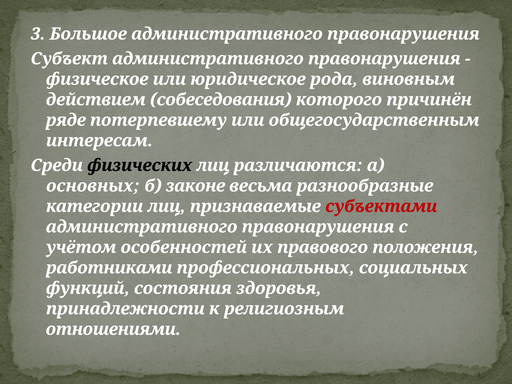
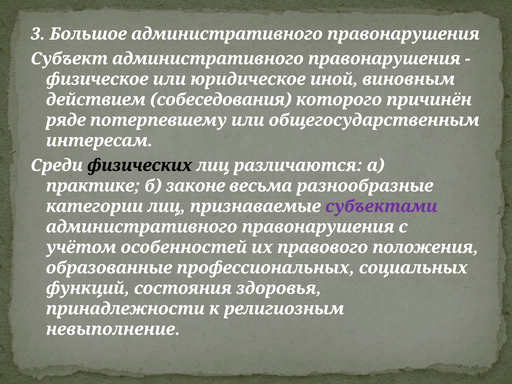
рода: рода -> иной (334, 79)
основных: основных -> практике (93, 186)
субъектами colour: red -> purple (381, 206)
работниками: работниками -> образованные (109, 268)
отношениями: отношениями -> невыполнение (113, 329)
